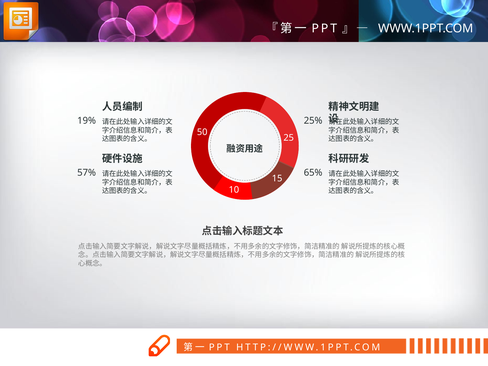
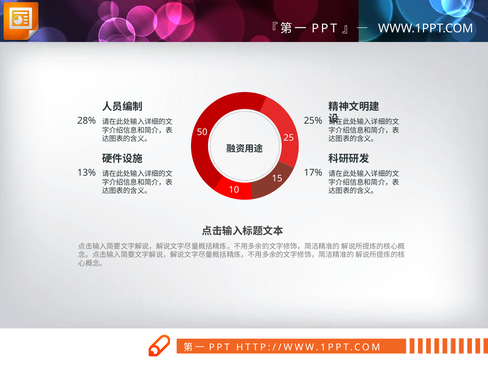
19%: 19% -> 28% (87, 121)
57%: 57% -> 13% (87, 173)
65%: 65% -> 17% (313, 173)
